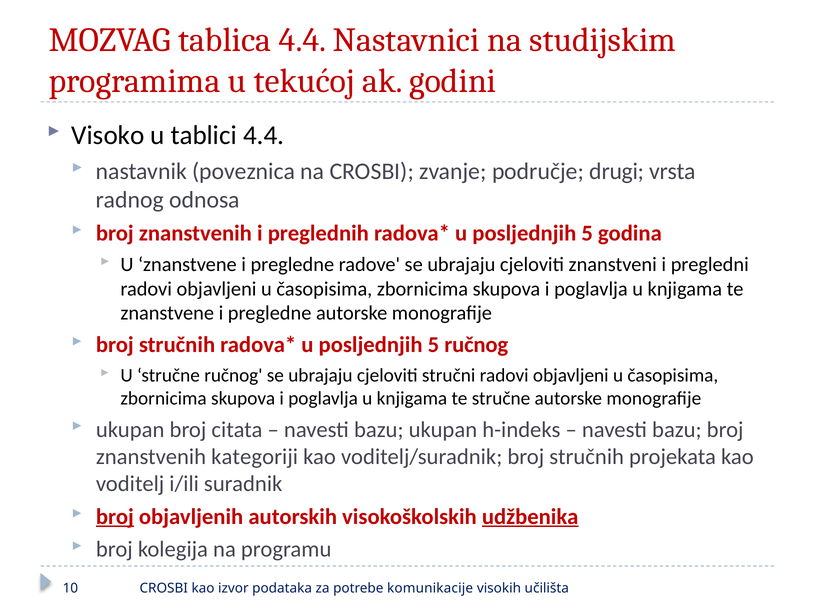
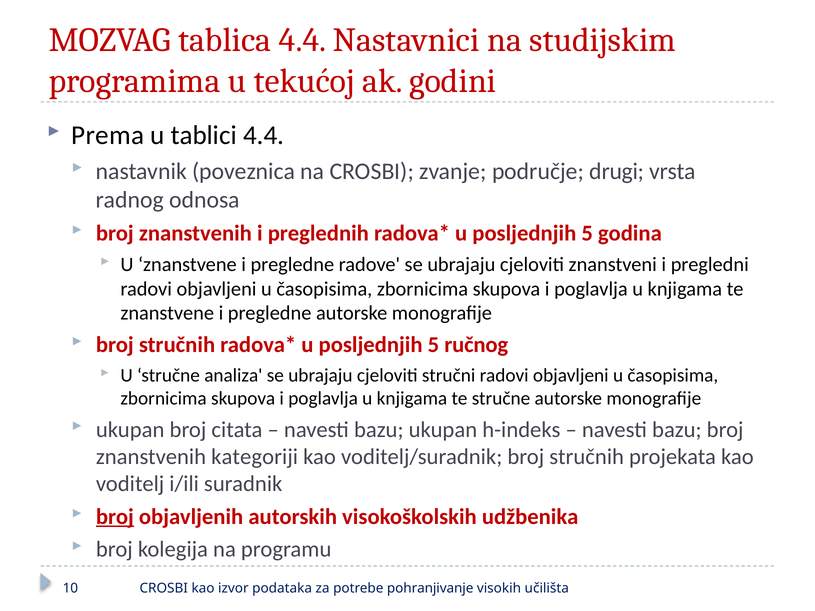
Visoko: Visoko -> Prema (108, 135)
stručne ručnog: ručnog -> analiza (233, 376)
udžbenika underline: present -> none (530, 517)
komunikacije: komunikacije -> pohranjivanje (430, 588)
